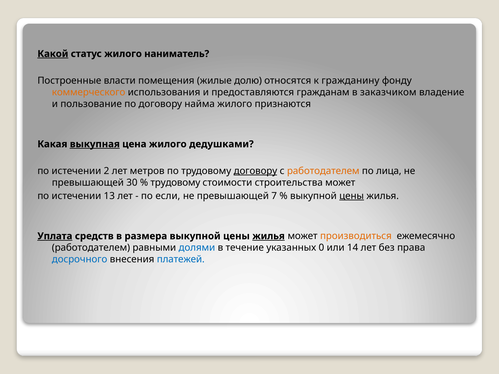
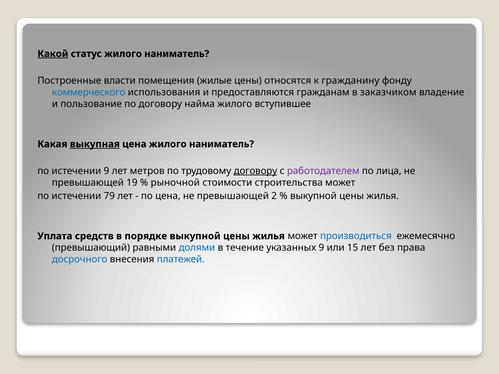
жилые долю: долю -> цены (248, 81)
коммерческого colour: orange -> blue (89, 92)
признаются: признаются -> вступившее (283, 104)
цена жилого дедушками: дедушками -> наниматель (222, 144)
истечении 2: 2 -> 9 (107, 171)
работодателем colour: orange -> purple (323, 171)
30: 30 -> 19 (132, 183)
трудовому: трудовому -> рыночной (175, 183)
13: 13 -> 79 (109, 196)
по если: если -> цена (168, 196)
7: 7 -> 2 (274, 196)
цены underline: present -> none (352, 196)
Уплата underline: present -> none (55, 236)
размера: размера -> порядке (146, 236)
жилья underline: present -> none (269, 236)
производиться colour: orange -> blue (356, 236)
работодателем: работодателем -> превышающий (91, 248)
указанных 0: 0 -> 9 (321, 248)
14: 14 -> 15 (353, 248)
